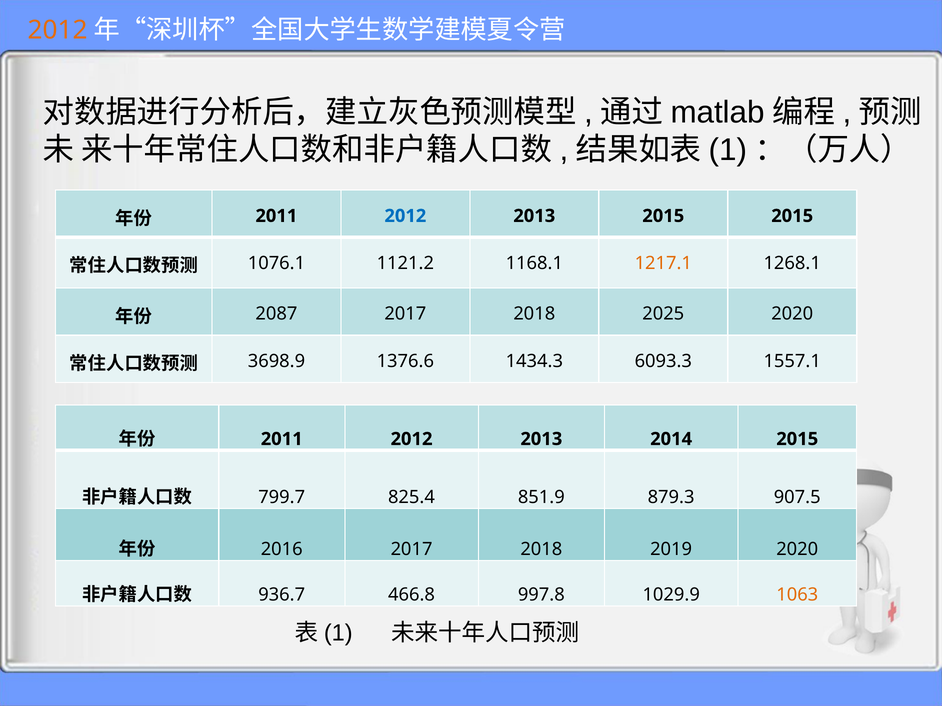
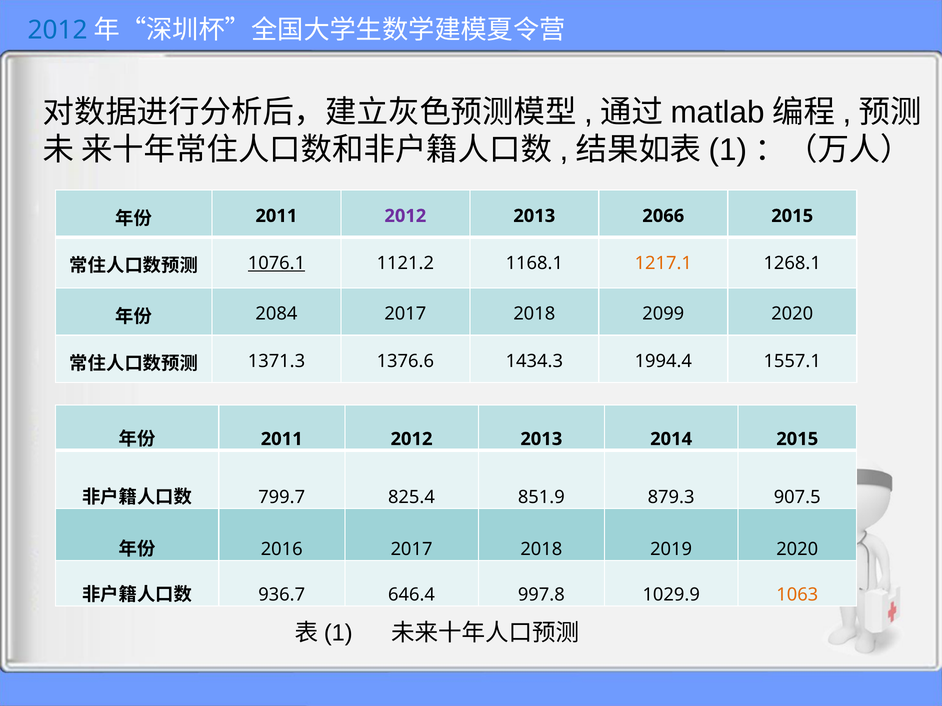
2012 colour: orange -> blue (58, 30)
2012 colour: blue -> purple (405, 216)
2013 2015: 2015 -> 2066 (663, 216)
1076.1 underline: none -> present (276, 263)
2087: 2087 -> 2084 (276, 314)
2025: 2025 -> 2099 (663, 314)
3698.9: 3698.9 -> 1371.3 (276, 362)
6093.3: 6093.3 -> 1994.4 (663, 362)
466.8: 466.8 -> 646.4 (412, 595)
